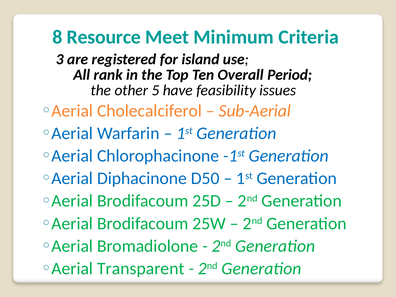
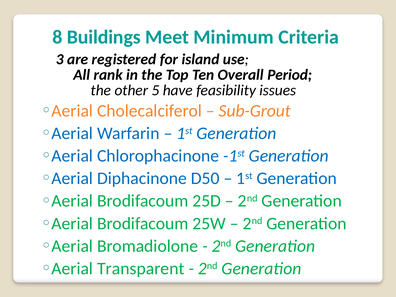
Resource: Resource -> Buildings (104, 37)
Sub-Aerial: Sub-Aerial -> Sub-Grout (255, 111)
